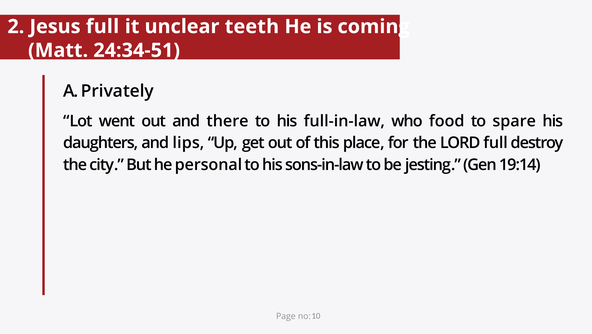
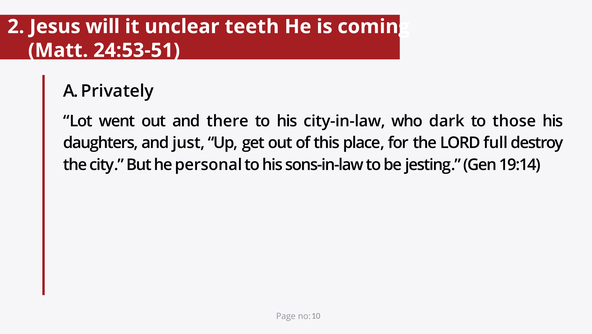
Jesus full: full -> will (103, 27)
24:34-51: 24:34-51 -> 24:53-51 (137, 50)
full-in-law: full-in-law -> city-in-law (344, 121)
food: food -> dark (447, 121)
spare: spare -> those (514, 121)
lips: lips -> just (189, 143)
